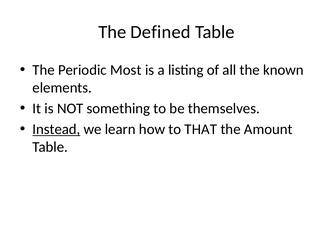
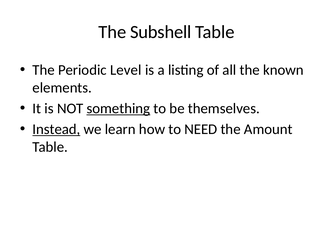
Defined: Defined -> Subshell (161, 32)
Most: Most -> Level (126, 70)
something underline: none -> present (118, 108)
THAT: THAT -> NEED (201, 129)
